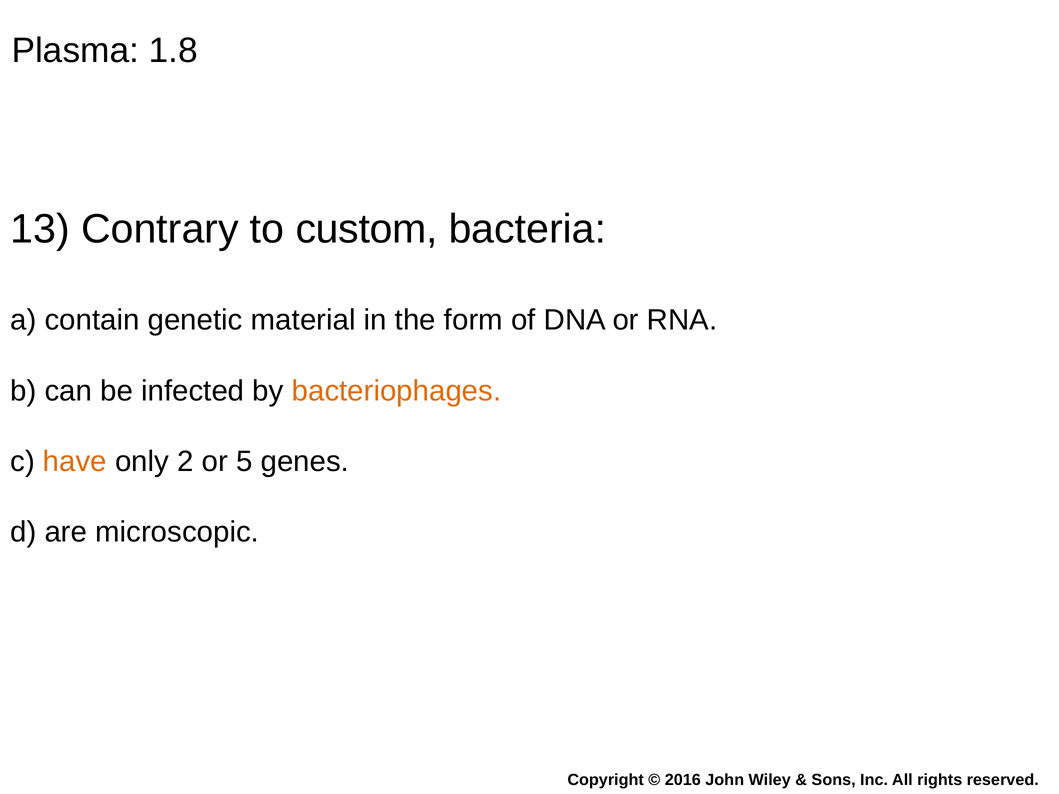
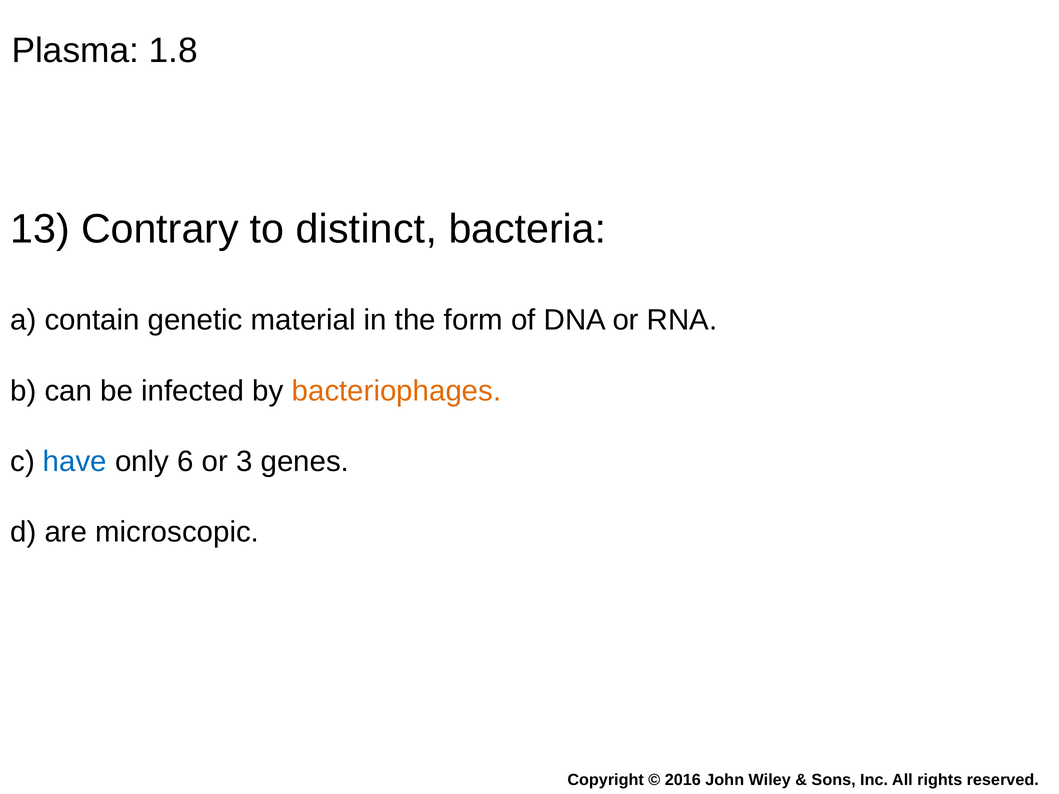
custom: custom -> distinct (366, 229)
have colour: orange -> blue (75, 462)
2: 2 -> 6 (185, 462)
5: 5 -> 3 (244, 462)
